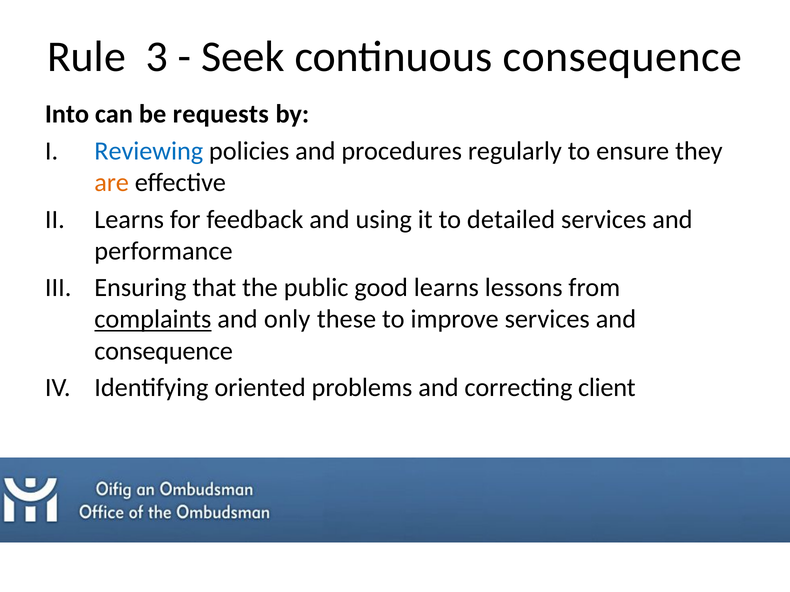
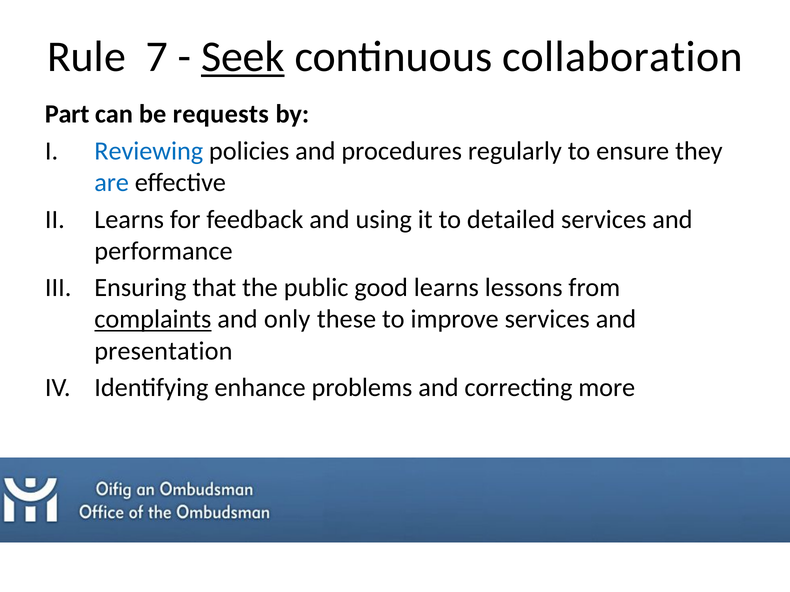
3: 3 -> 7 (157, 57)
Seek underline: none -> present (243, 57)
continuous consequence: consequence -> collaboration (622, 57)
Into: Into -> Part (67, 114)
are colour: orange -> blue (112, 183)
consequence: consequence -> presentation (163, 351)
oriented: oriented -> enhance (260, 388)
client: client -> more (607, 388)
